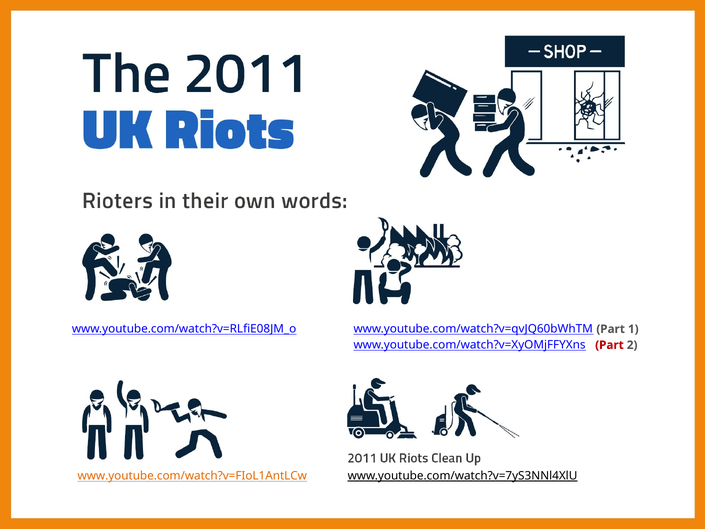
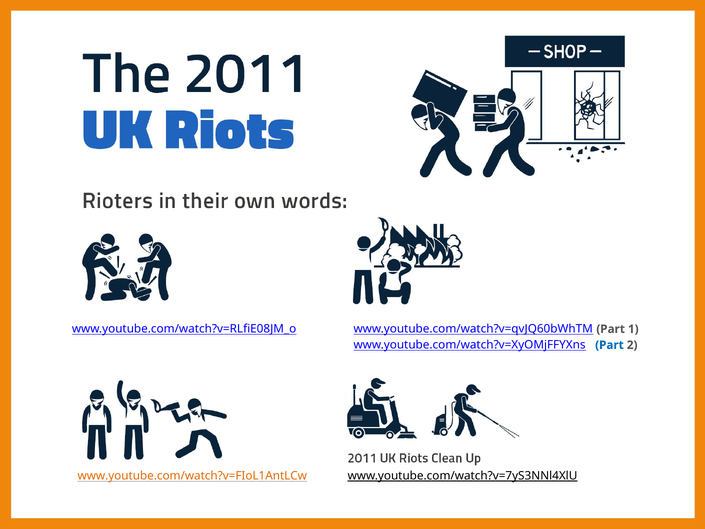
Part colour: red -> blue (609, 345)
